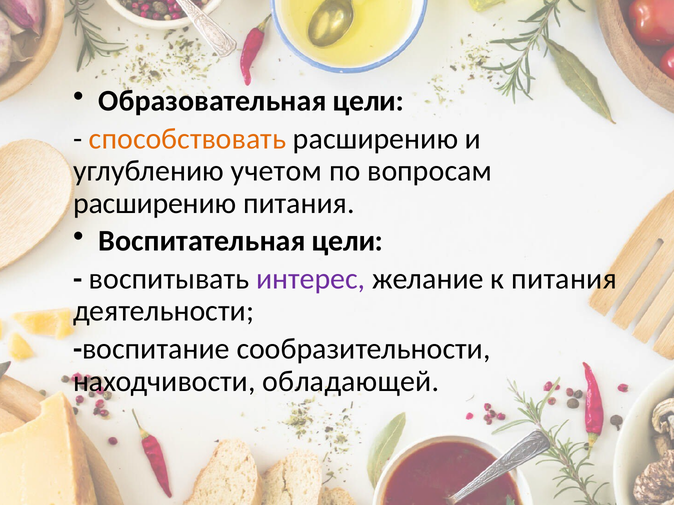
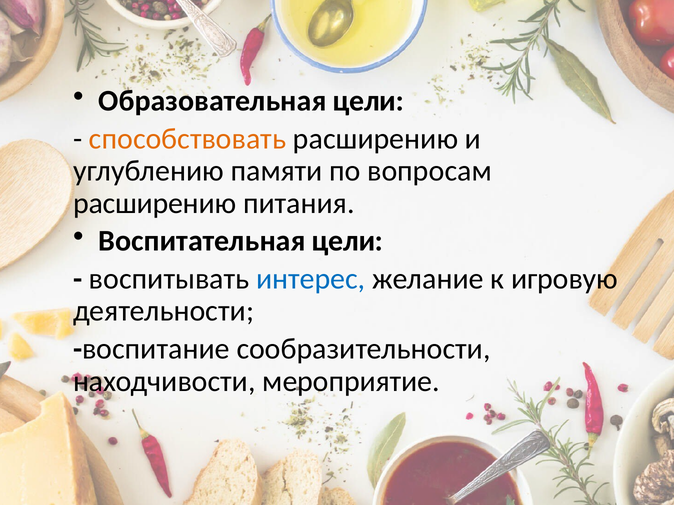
учетом: учетом -> памяти (277, 171)
интерес colour: purple -> blue (311, 279)
к питания: питания -> игровую (564, 279)
обладающей: обладающей -> мероприятие (351, 382)
